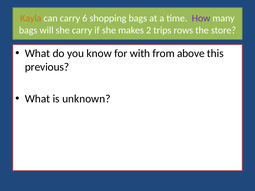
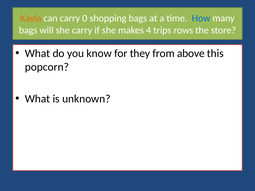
6: 6 -> 0 (85, 18)
How colour: purple -> blue (201, 18)
2: 2 -> 4 (149, 30)
with: with -> they (140, 53)
previous: previous -> popcorn (47, 67)
